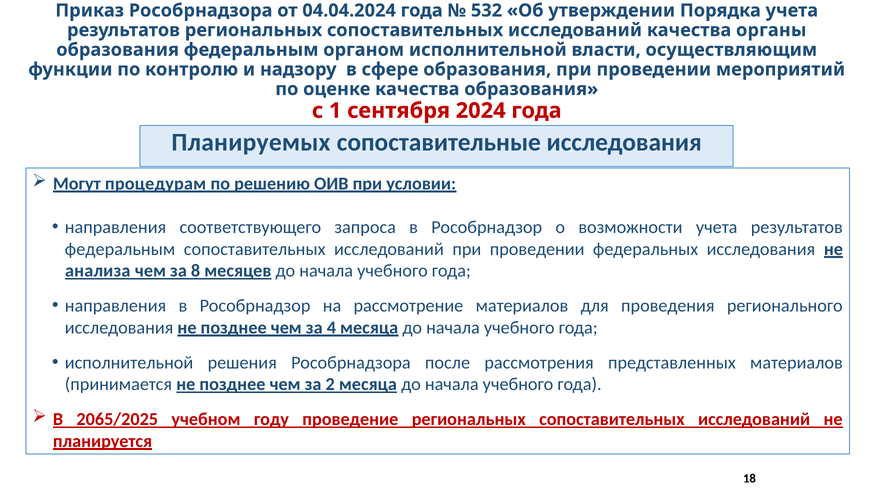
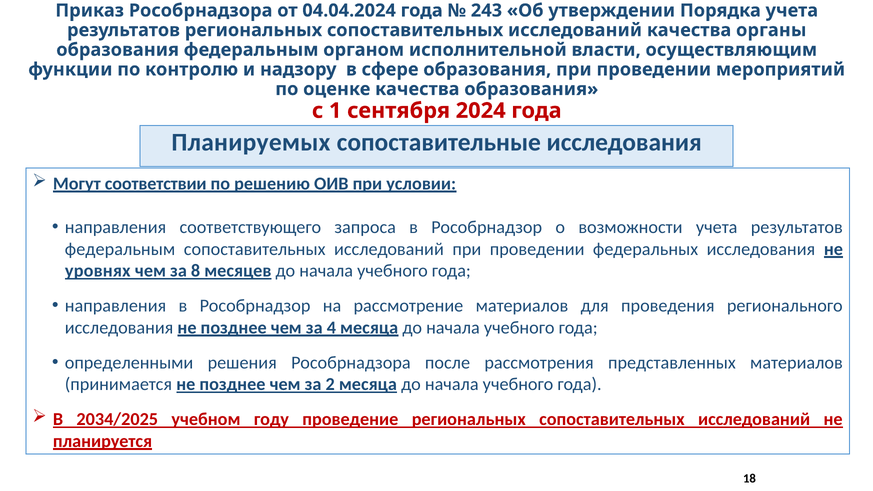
532: 532 -> 243 (487, 11)
процедурам: процедурам -> соответствии (156, 184)
анализа: анализа -> уровнях (98, 271)
исполнительной: исполнительной -> определенными (129, 363)
2065/2025: 2065/2025 -> 2034/2025 (117, 419)
